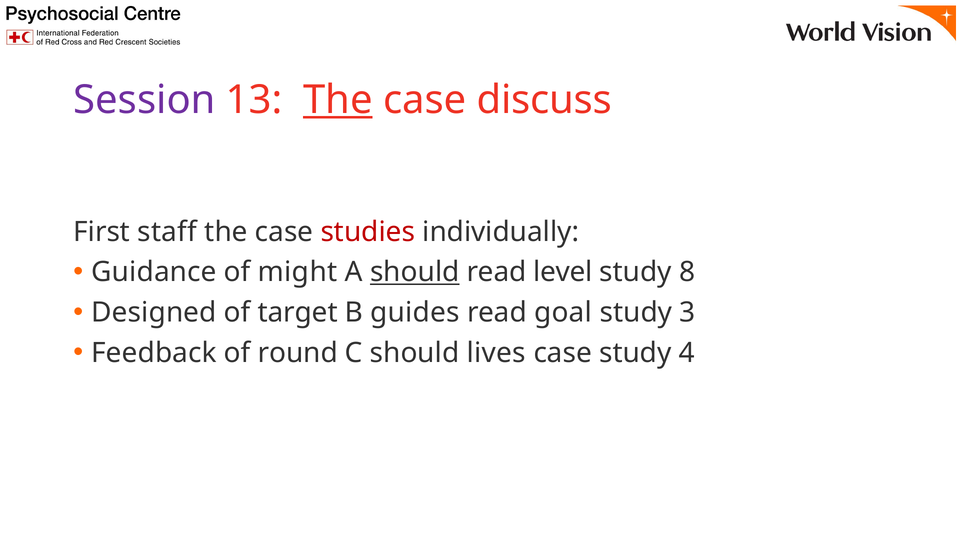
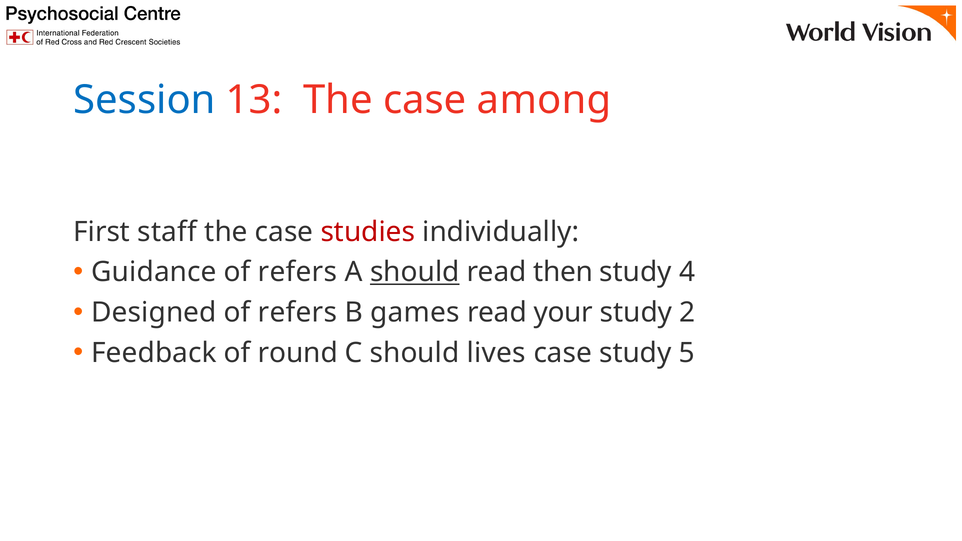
Session colour: purple -> blue (144, 100)
The underline: present -> none (338, 100)
discuss: discuss -> among (544, 100)
might: might -> refers (298, 272)
level: level -> then (563, 272)
8: 8 -> 4 (687, 272)
target: target -> refers (298, 313)
guides: guides -> games (415, 313)
goal: goal -> your (563, 313)
3: 3 -> 2 (687, 313)
4: 4 -> 5 (687, 353)
